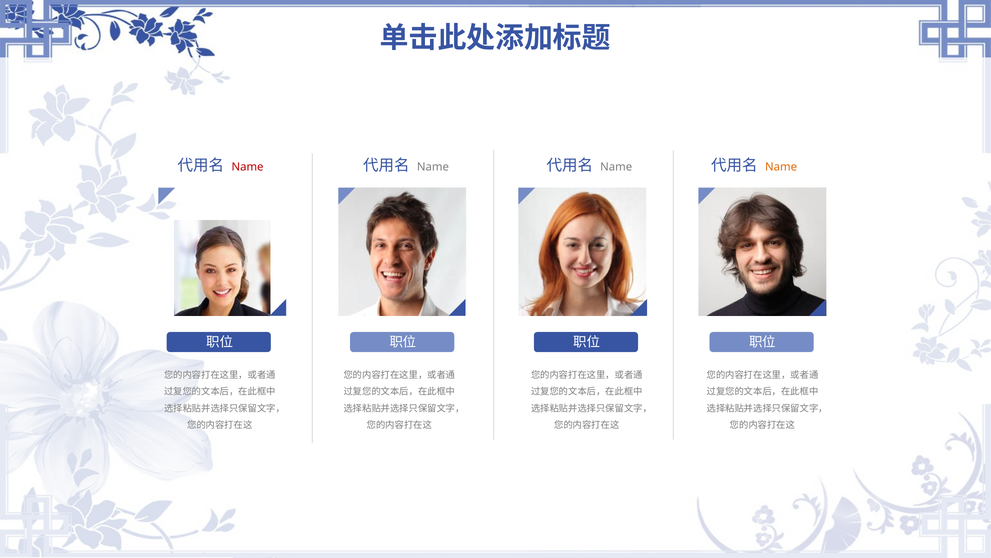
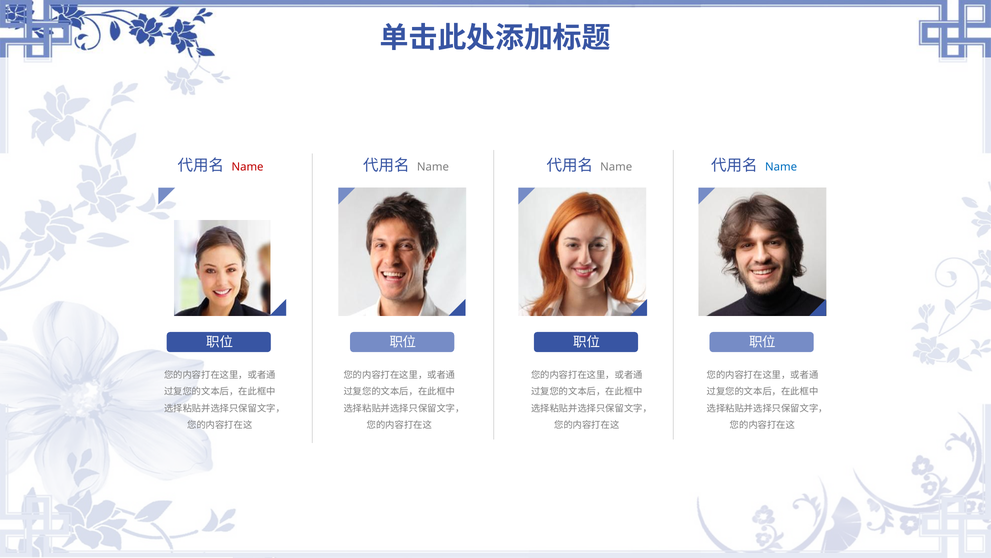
Name colour: orange -> blue (781, 167)
